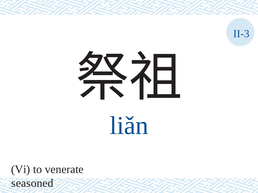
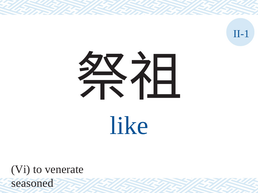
II-3: II-3 -> II-1 (241, 34)
liǎn: liǎn -> like (129, 126)
